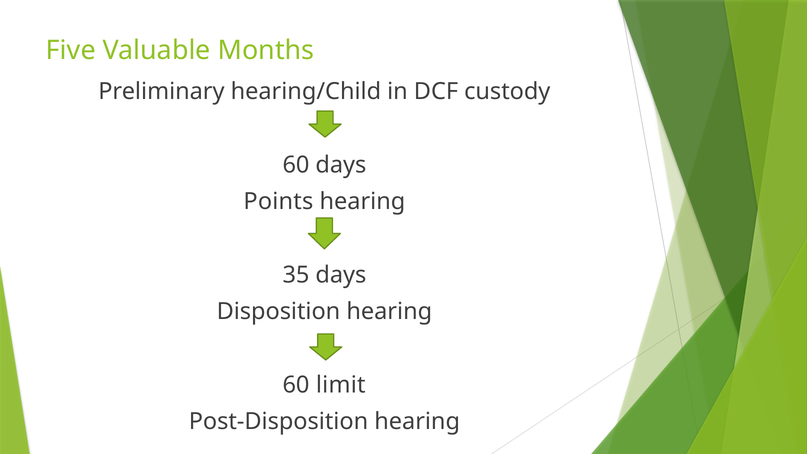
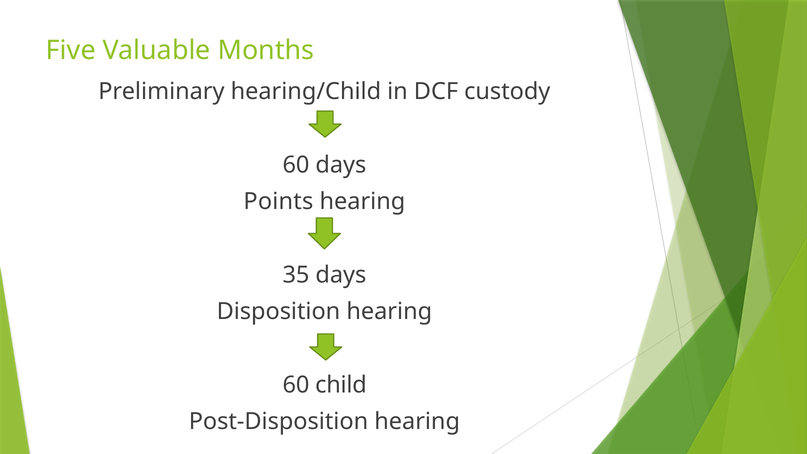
limit: limit -> child (341, 385)
